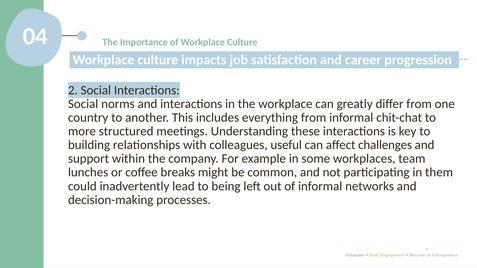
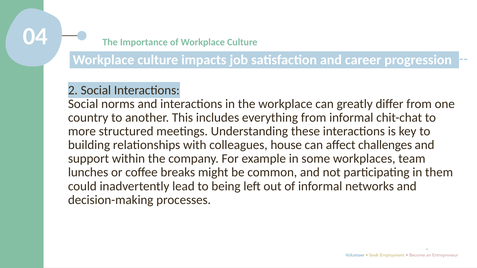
useful: useful -> house (286, 145)
